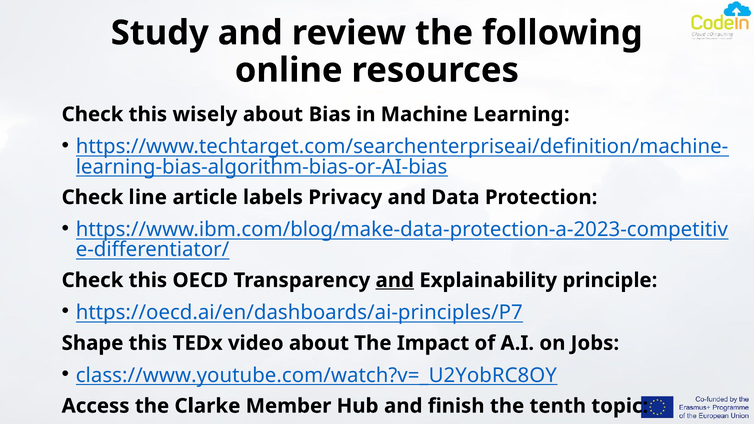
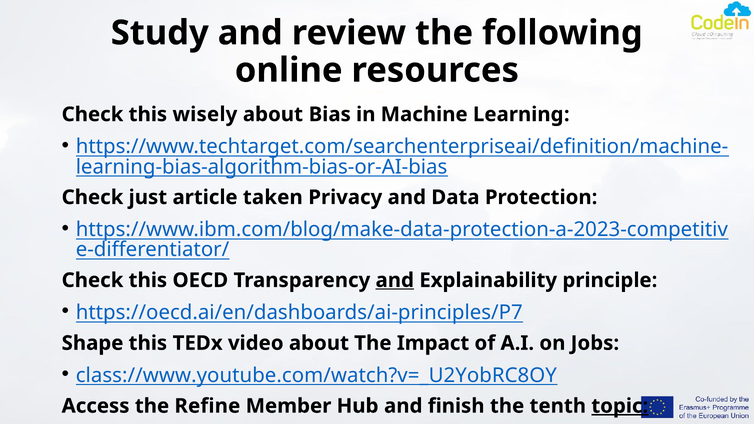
line: line -> just (148, 197)
labels: labels -> taken (273, 197)
Clarke: Clarke -> Refine (207, 406)
topic underline: none -> present (620, 406)
